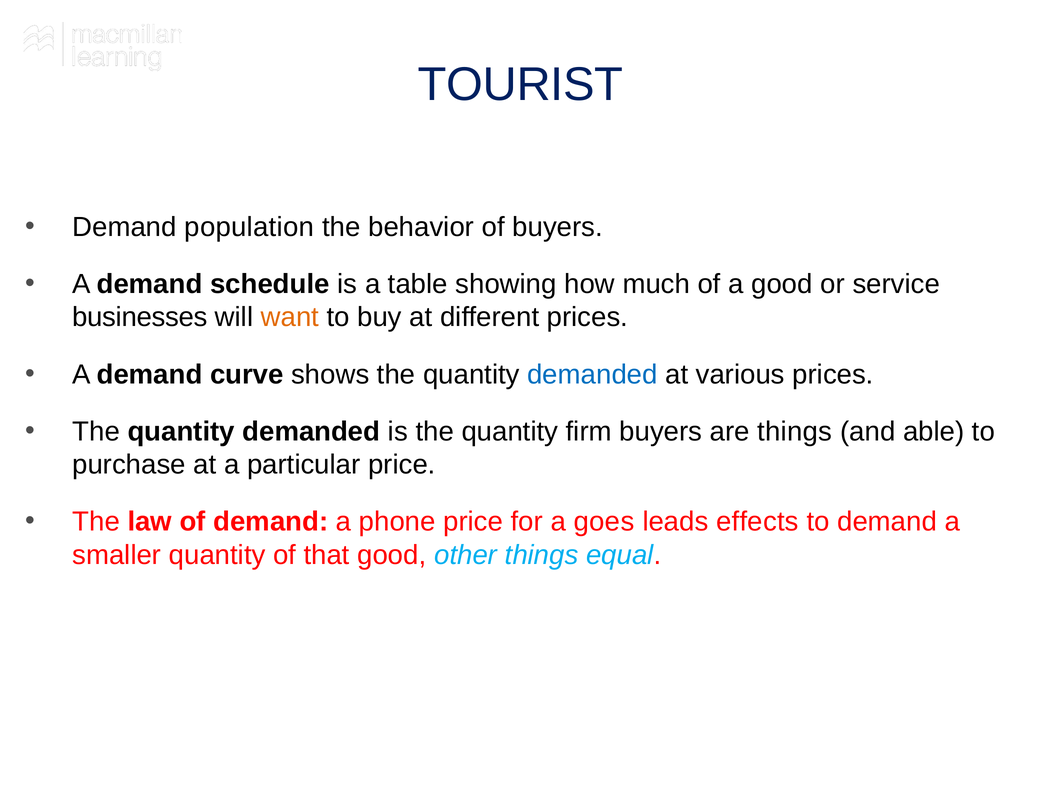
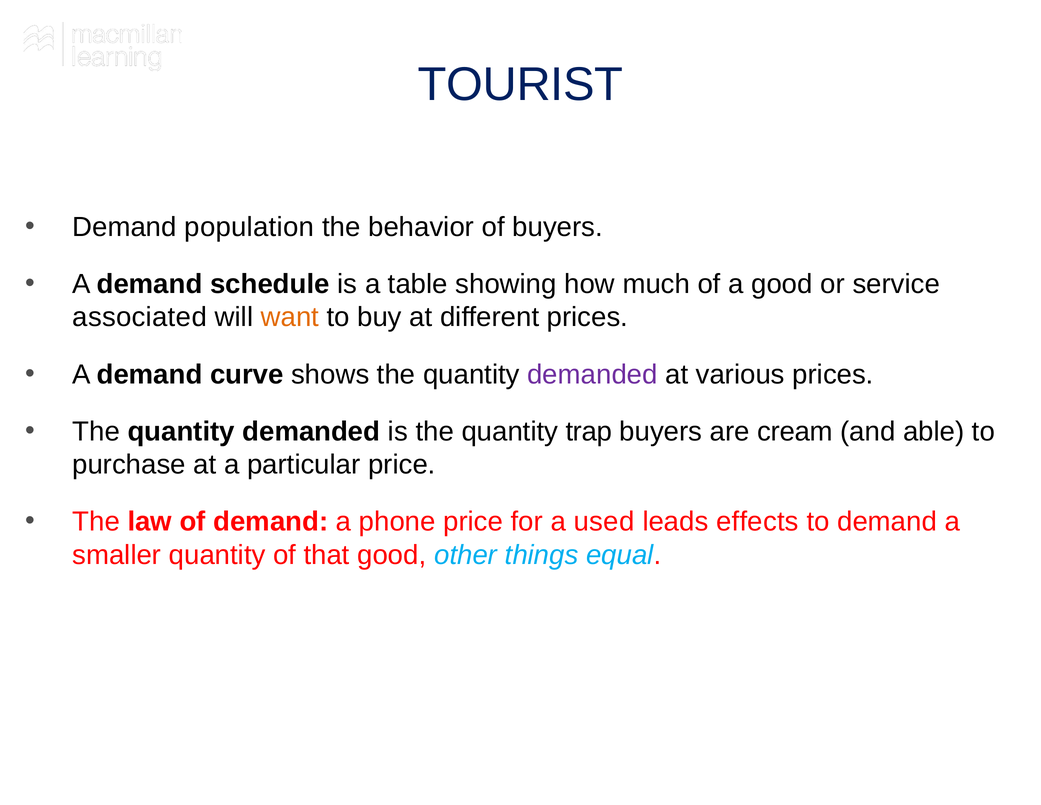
businesses: businesses -> associated (140, 317)
demanded colour: blue -> purple (592, 374)
firm: firm -> trap (589, 431)
are things: things -> cream (795, 431)
goes: goes -> used (604, 521)
